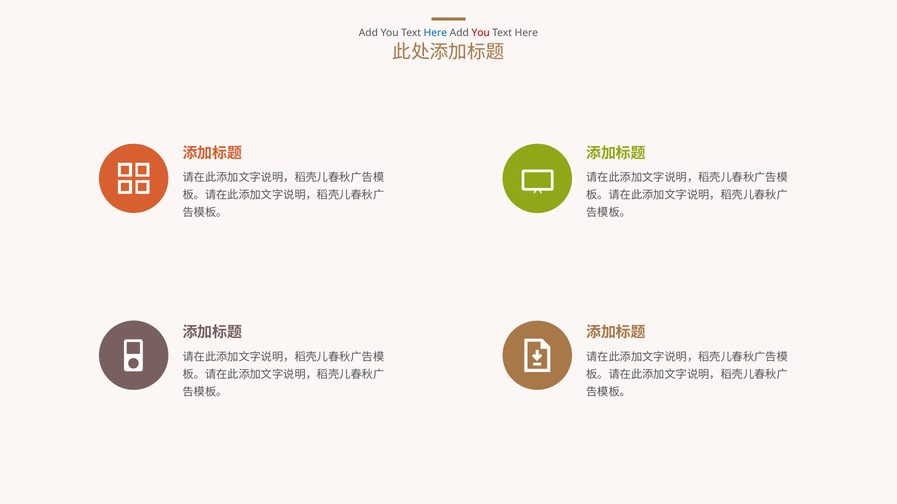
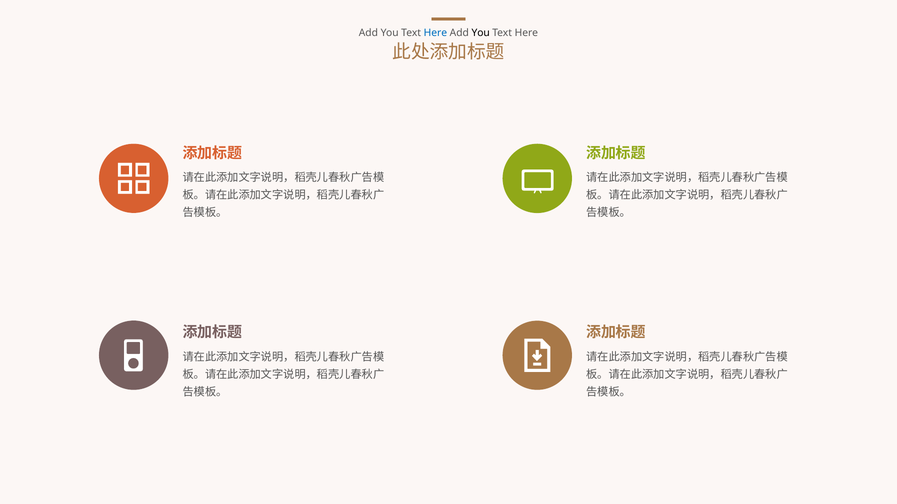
You colour: red -> black (481, 33)
